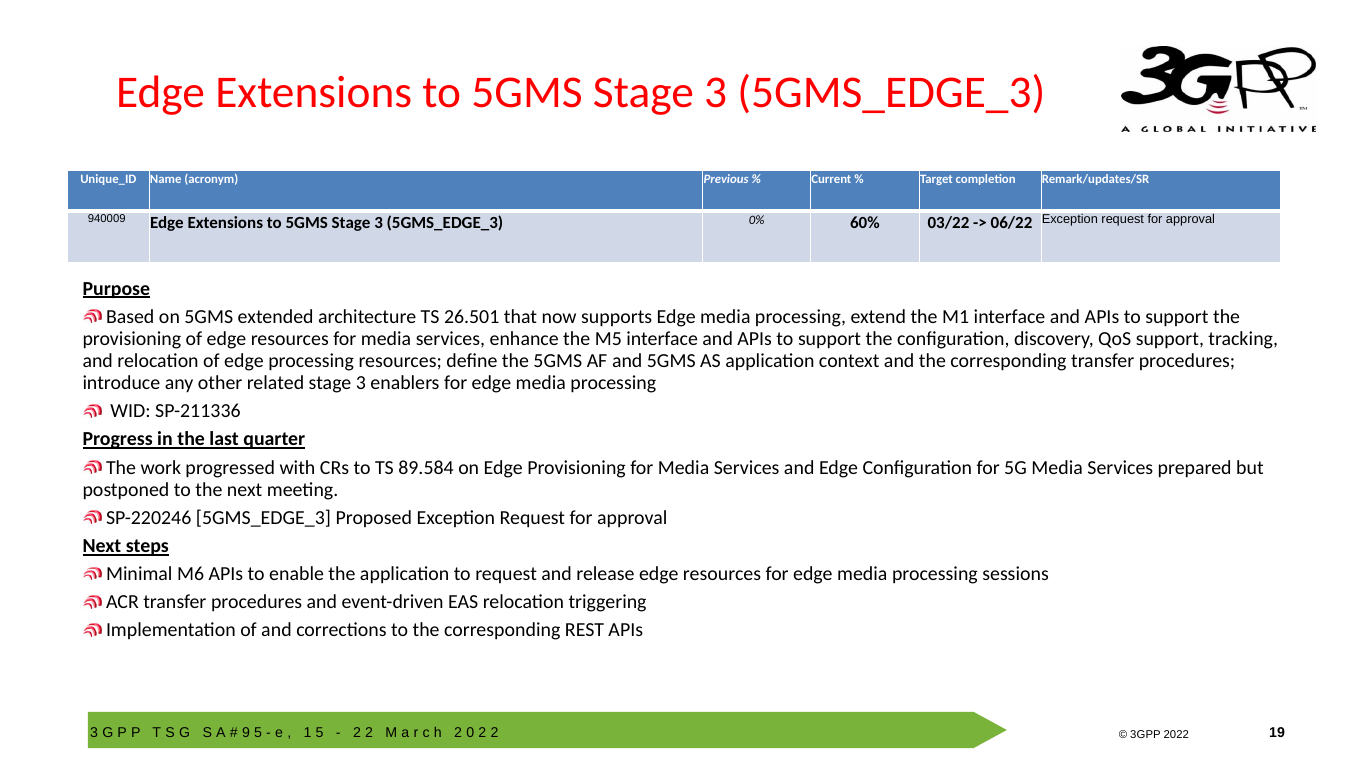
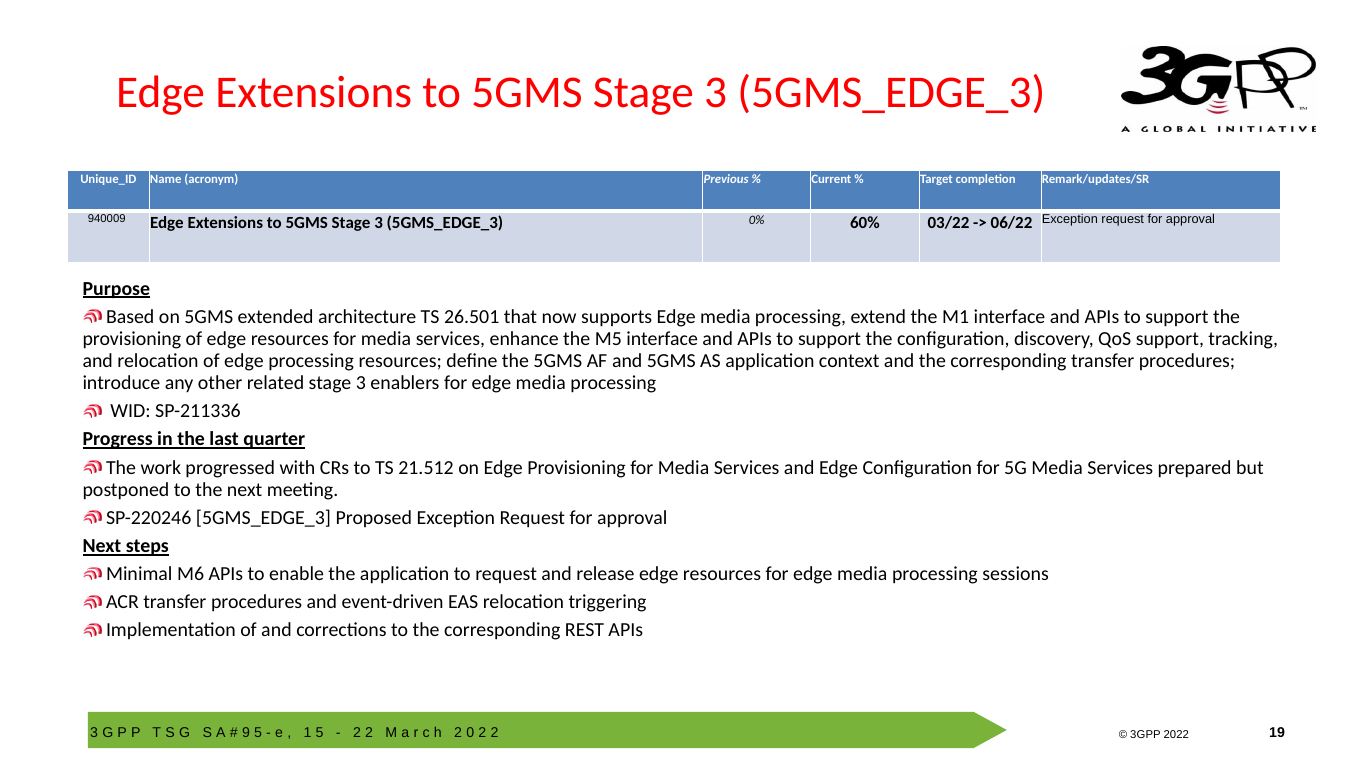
89.584: 89.584 -> 21.512 (426, 468)
